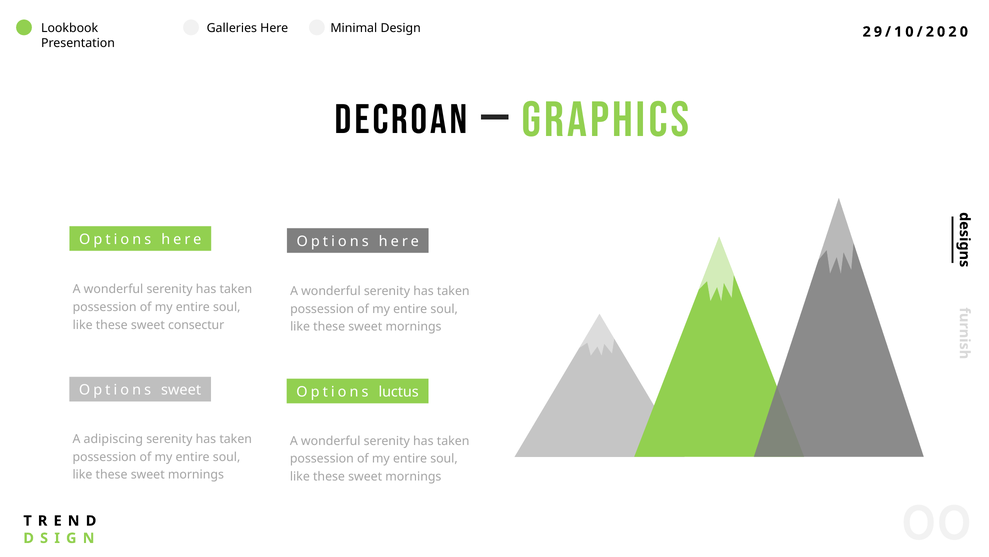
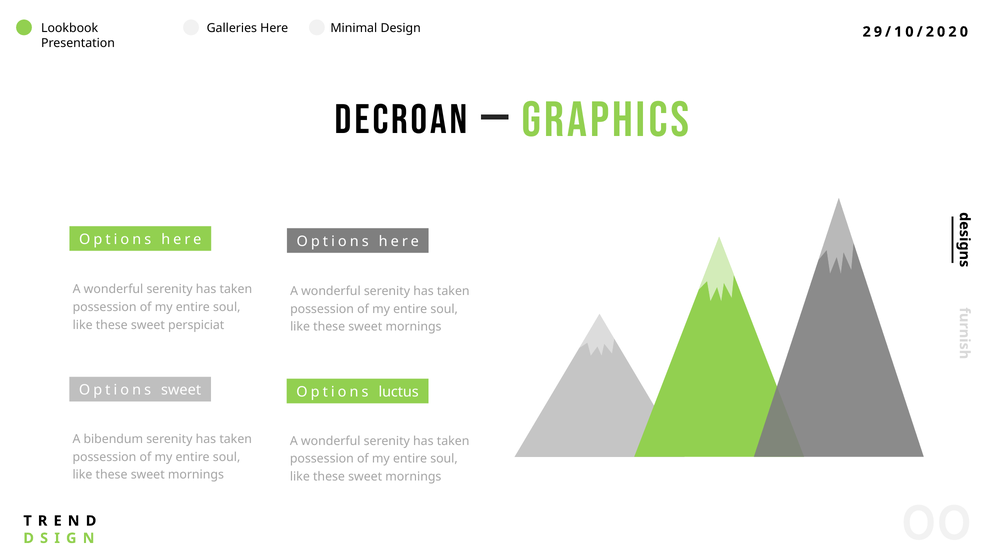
consectur: consectur -> perspiciat (196, 325)
adipiscing: adipiscing -> bibendum (113, 439)
